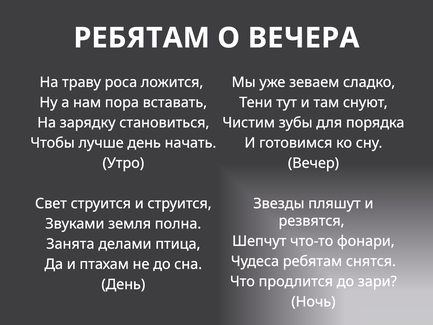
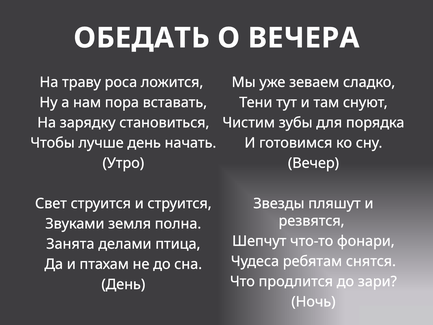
РЕБЯТАМ: РЕБЯТАМ -> ОБЕДАТЬ (142, 38)
